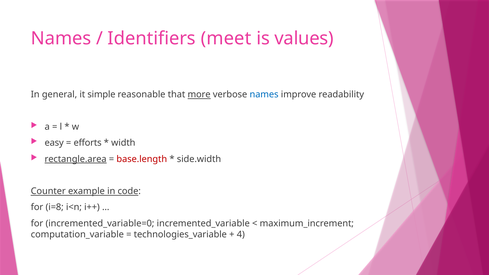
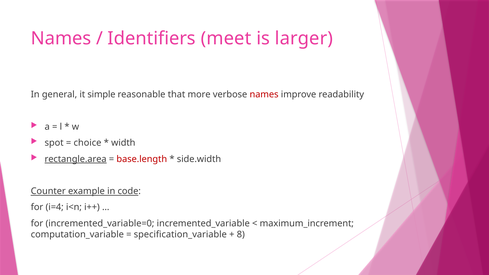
values: values -> larger (304, 39)
more underline: present -> none (199, 95)
names colour: blue -> red (264, 95)
easy: easy -> spot (54, 143)
efforts: efforts -> choice (88, 143)
i=8: i=8 -> i=4 (55, 207)
technologies_variable: technologies_variable -> specification_variable (180, 234)
4: 4 -> 8 (241, 234)
